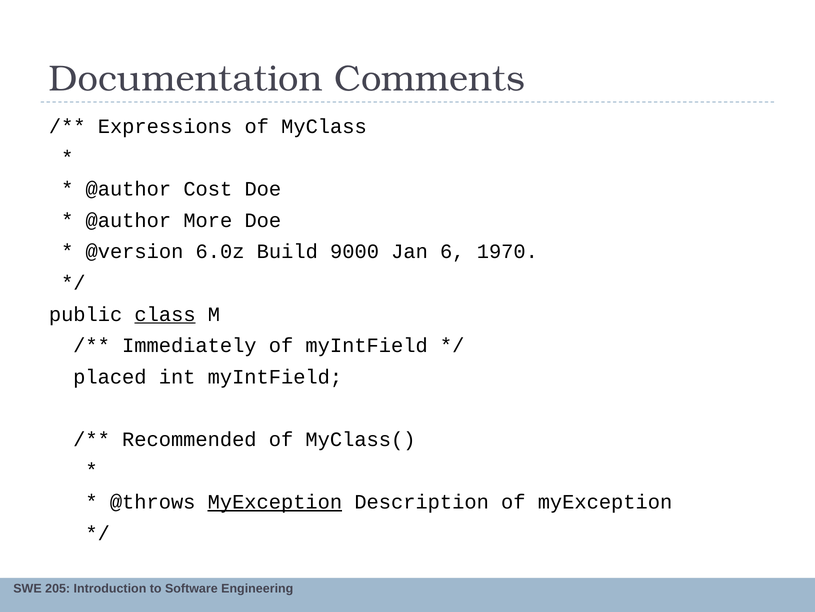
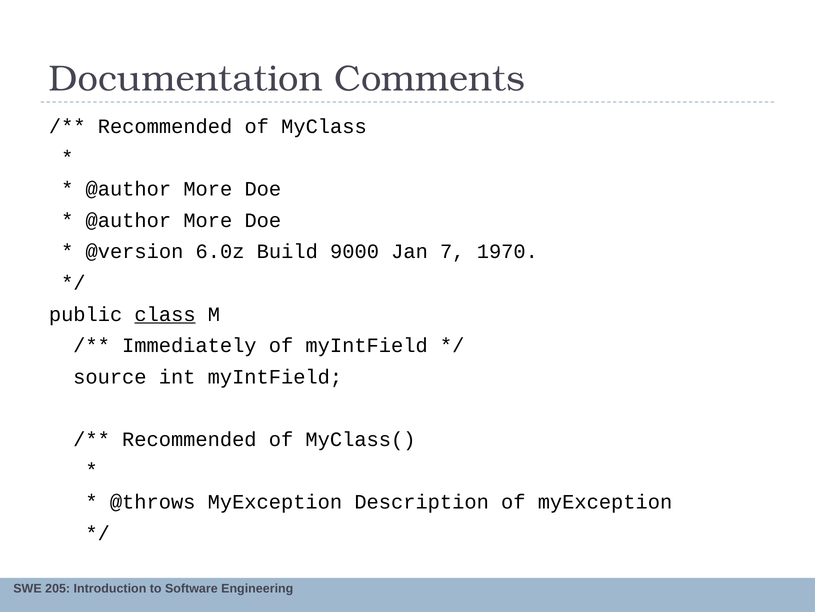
Expressions: Expressions -> Recommended (165, 126)
Cost: Cost -> More (208, 189)
6: 6 -> 7 (452, 251)
placed: placed -> source (110, 376)
MyException underline: present -> none (275, 501)
